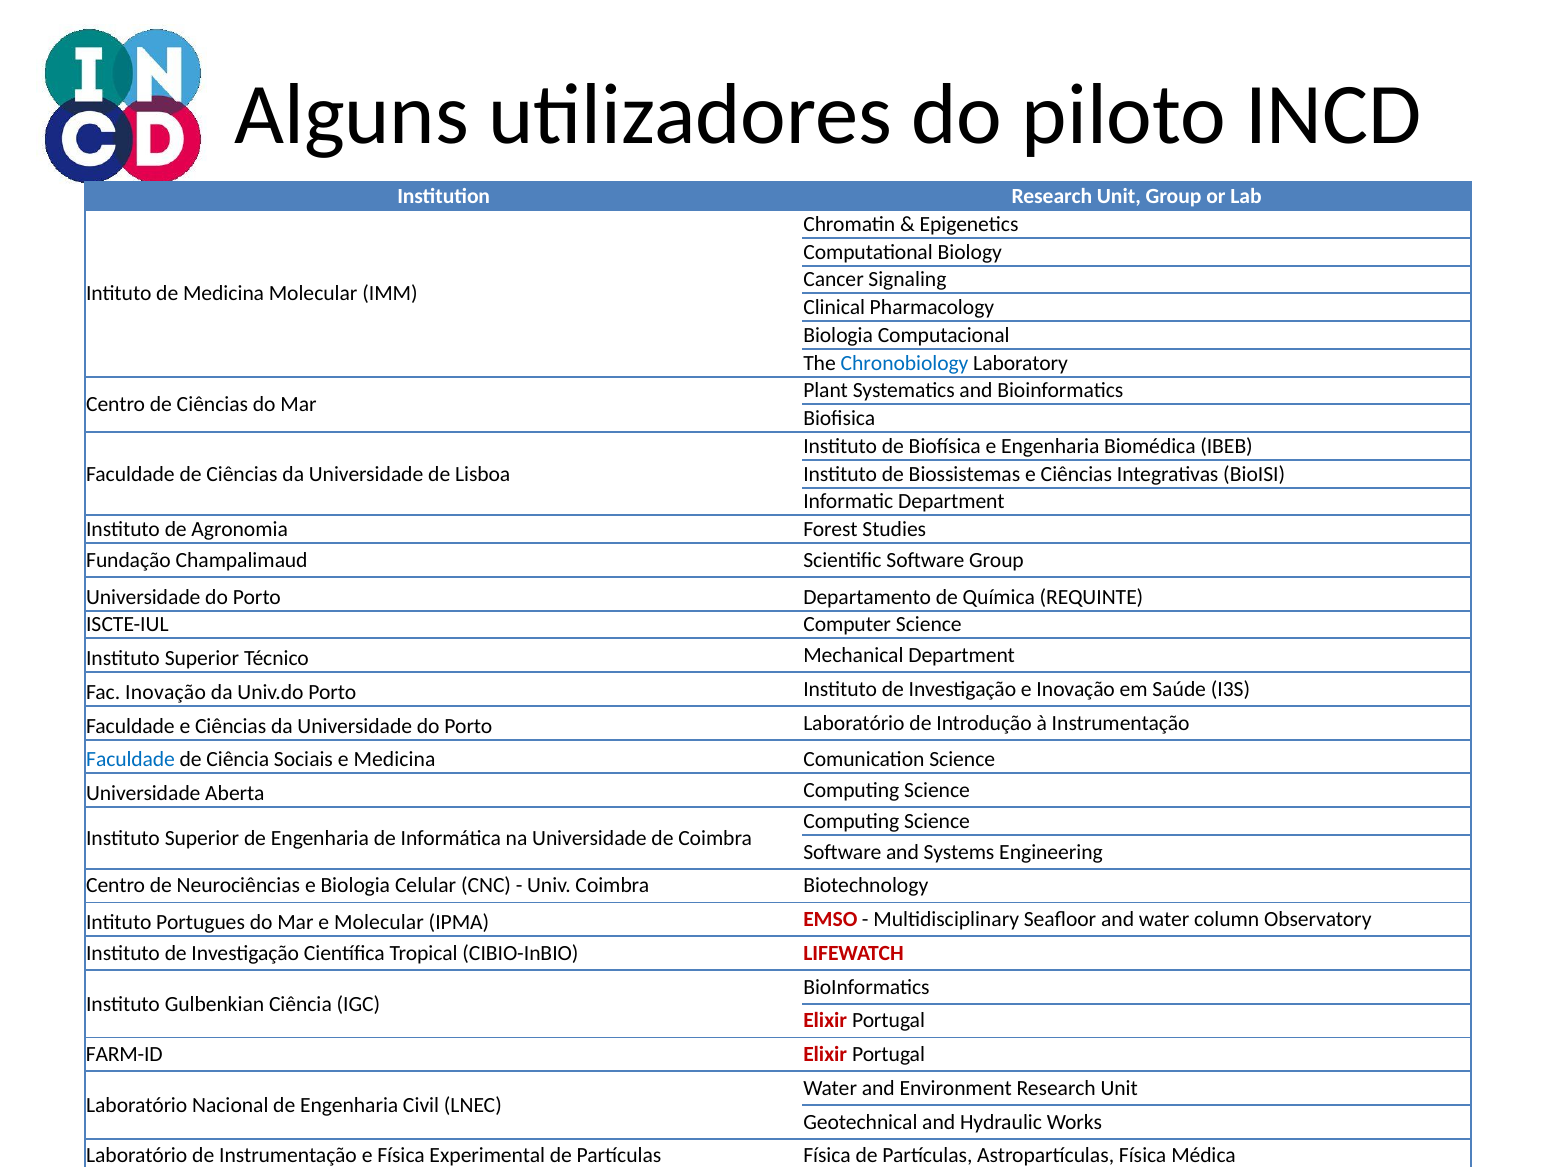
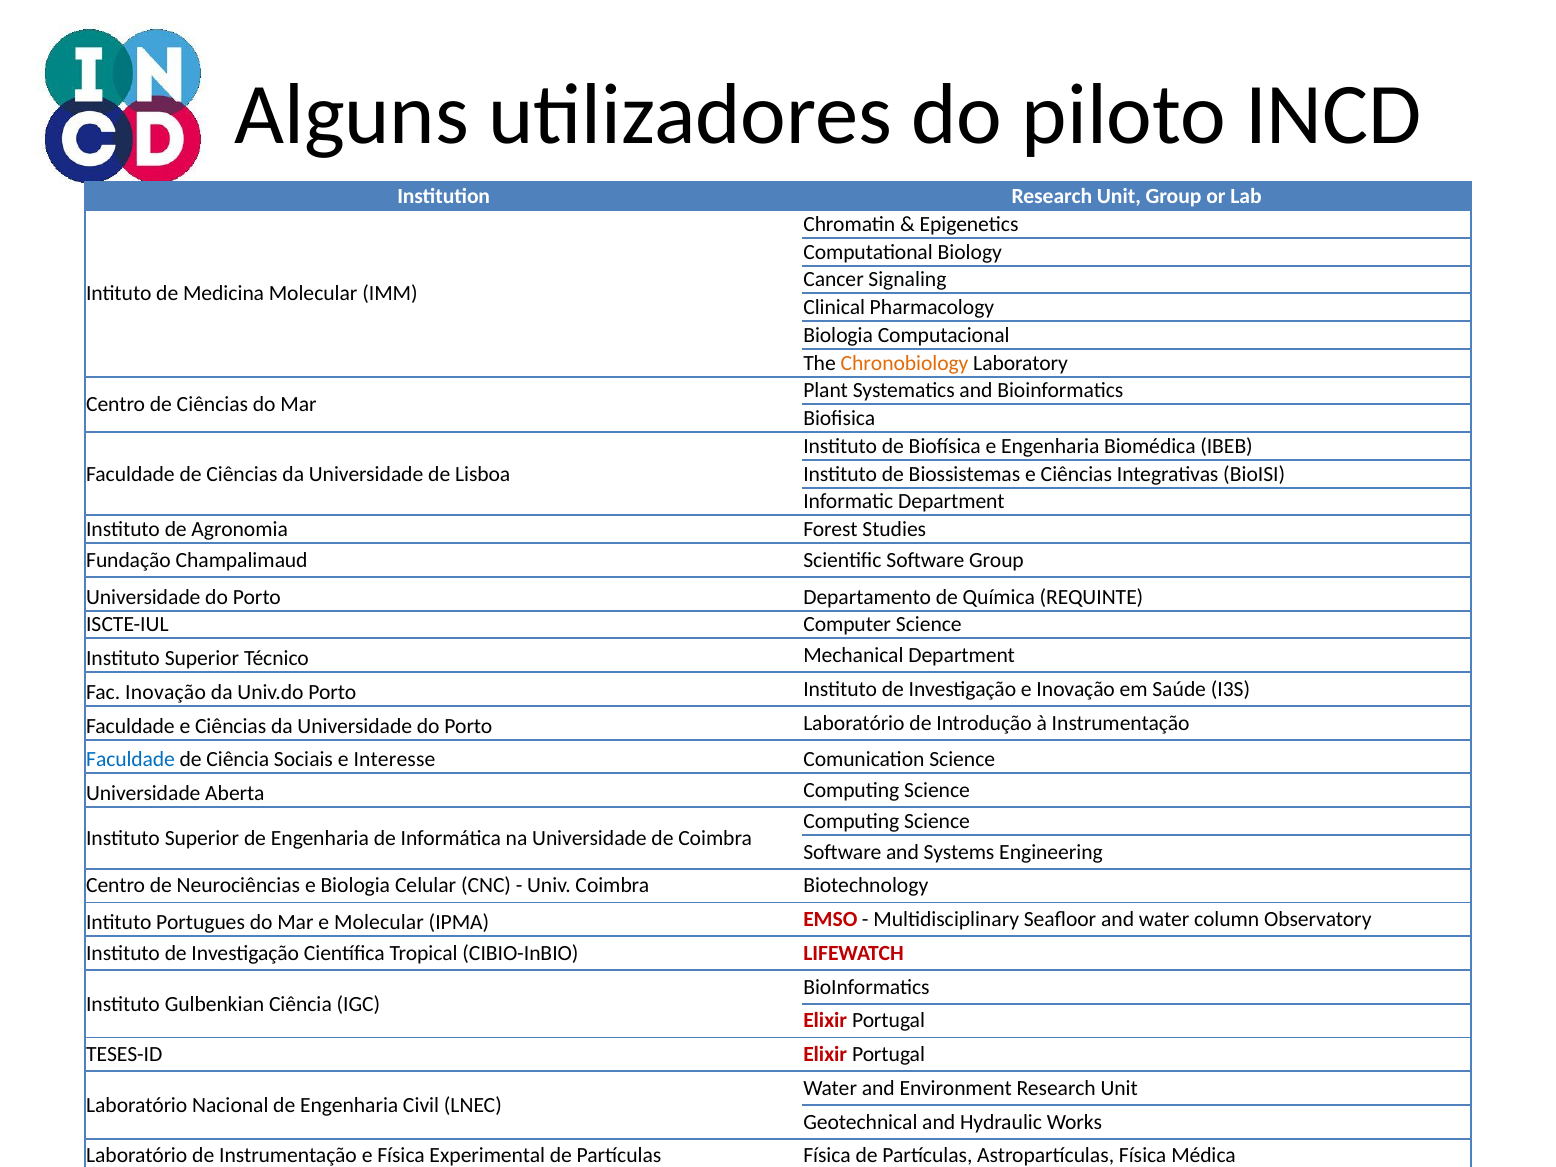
Chronobiology colour: blue -> orange (905, 363)
e Medicina: Medicina -> Interesse (394, 760)
FARM-ID: FARM-ID -> TESES-ID (124, 1054)
